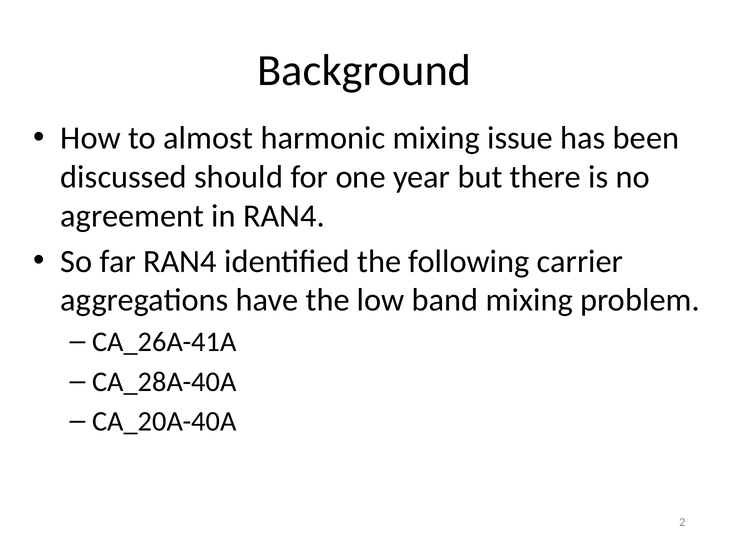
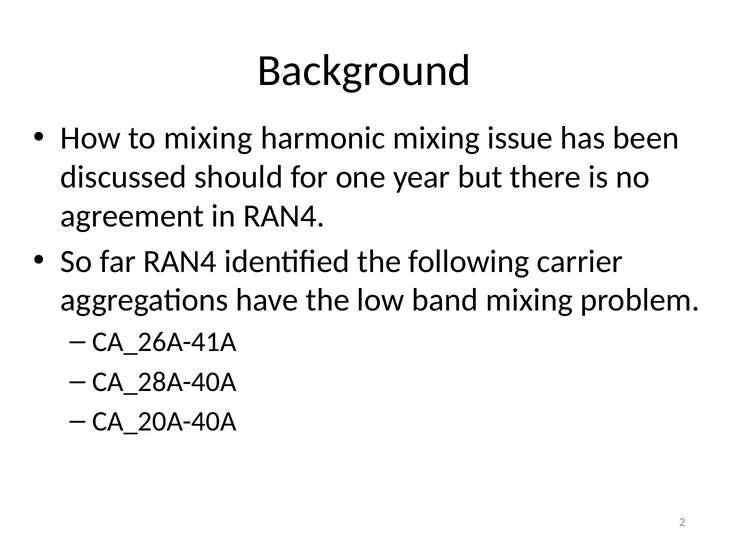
to almost: almost -> mixing (208, 138)
